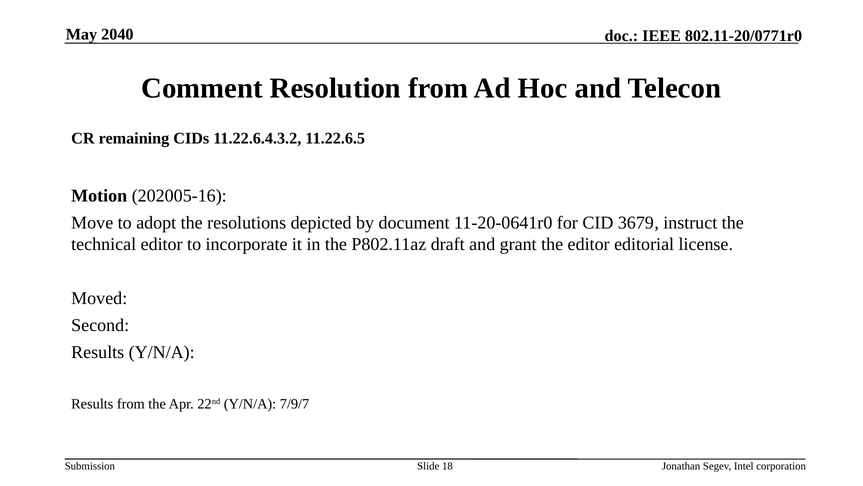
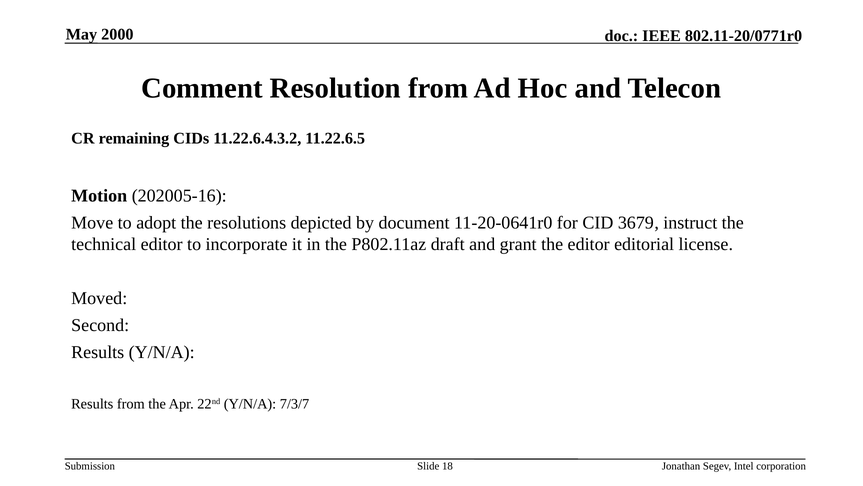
2040: 2040 -> 2000 (117, 34)
7/9/7: 7/9/7 -> 7/3/7 (295, 403)
